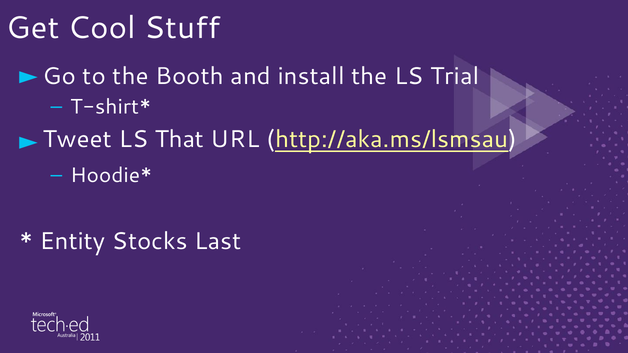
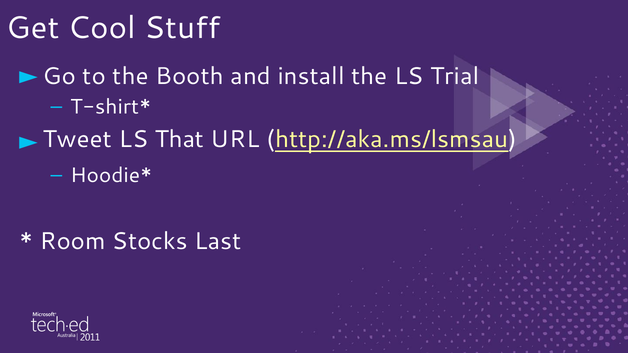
Entity: Entity -> Room (73, 242)
